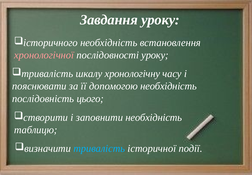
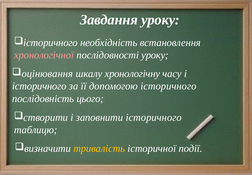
тривалість: тривалість -> оцінювання (47, 73)
пояснювати: пояснювати -> історичного (39, 86)
допомогою необхідність: необхідність -> історичного (168, 86)
заповнити необхідність: необхідність -> історичного (154, 117)
тривалість colour: light blue -> yellow (99, 148)
